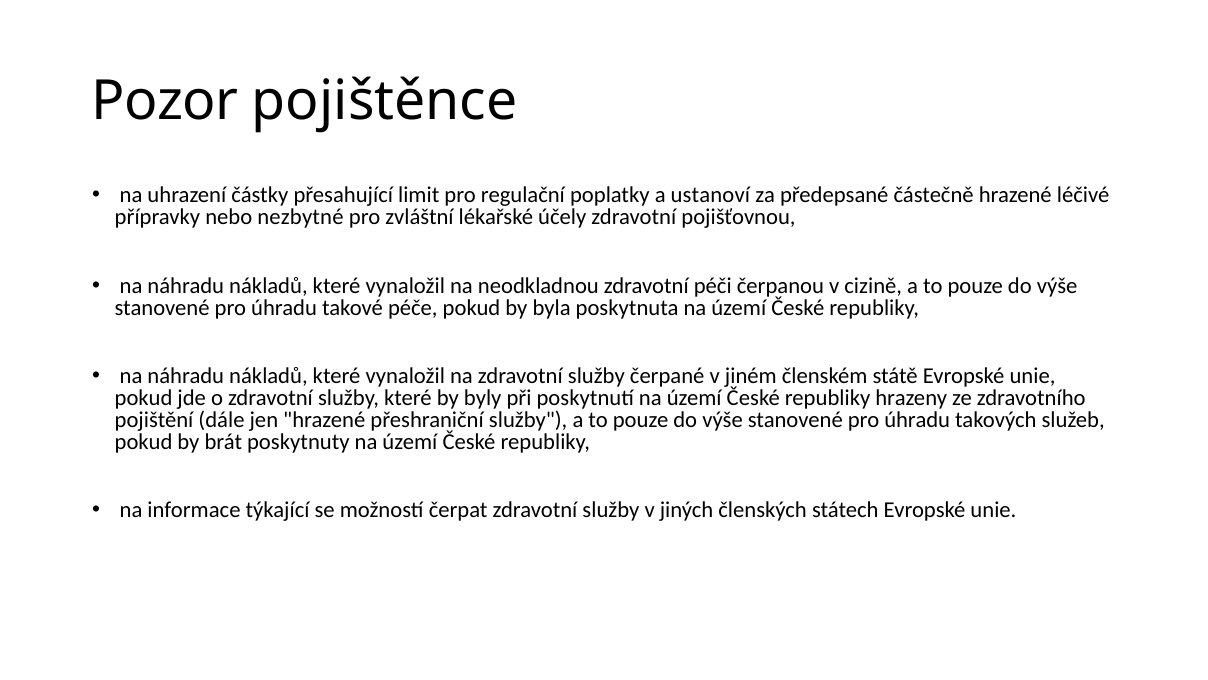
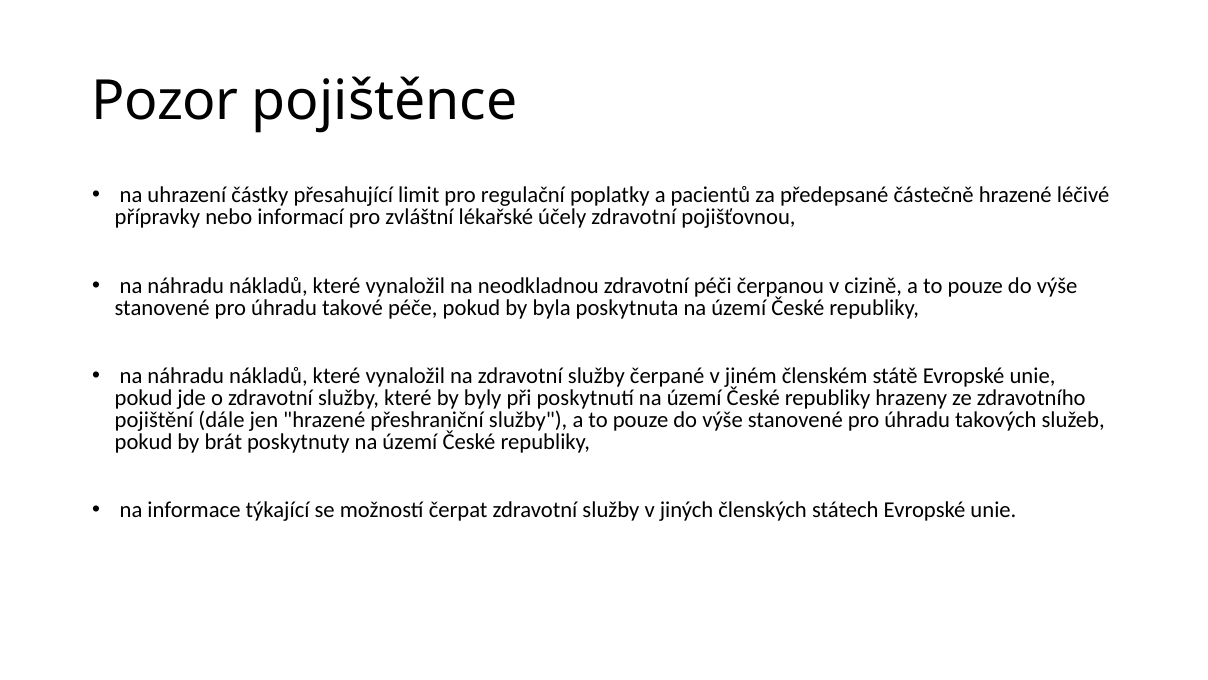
ustanoví: ustanoví -> pacientů (710, 195)
nezbytné: nezbytné -> informací (301, 217)
